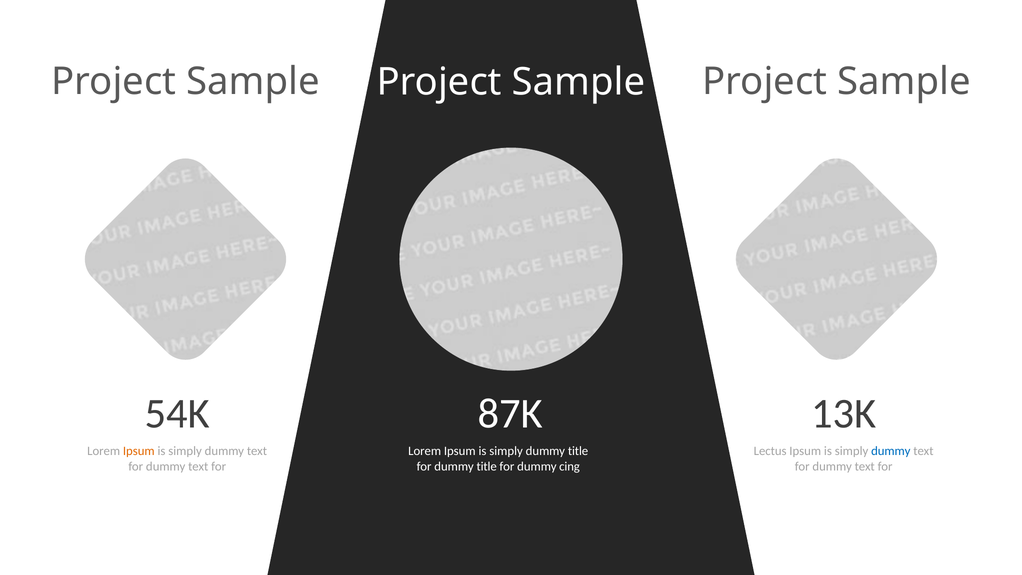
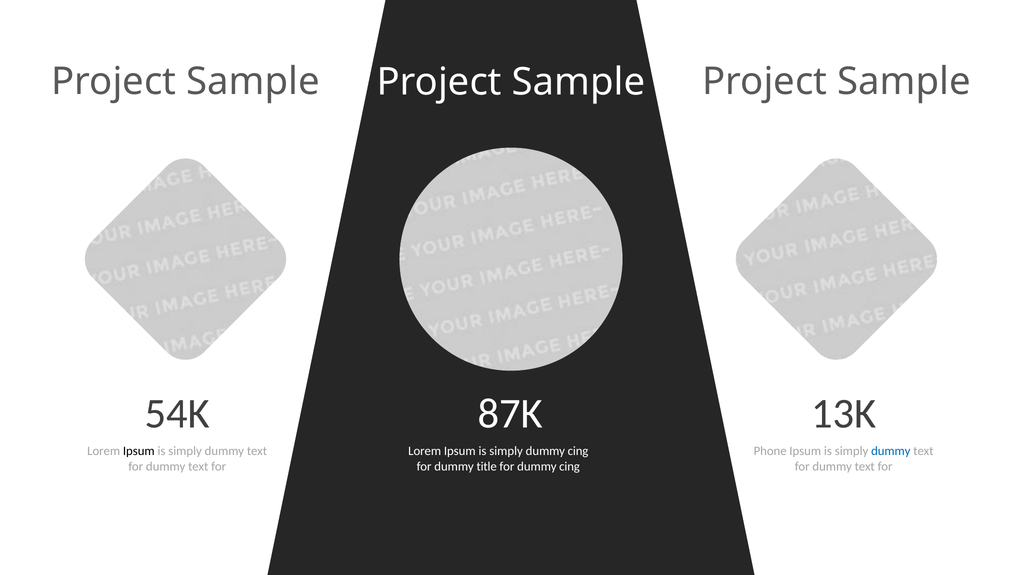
Ipsum colour: orange -> black (139, 451)
simply dummy title: title -> cing (578, 451)
Lectus: Lectus -> Phone (770, 451)
